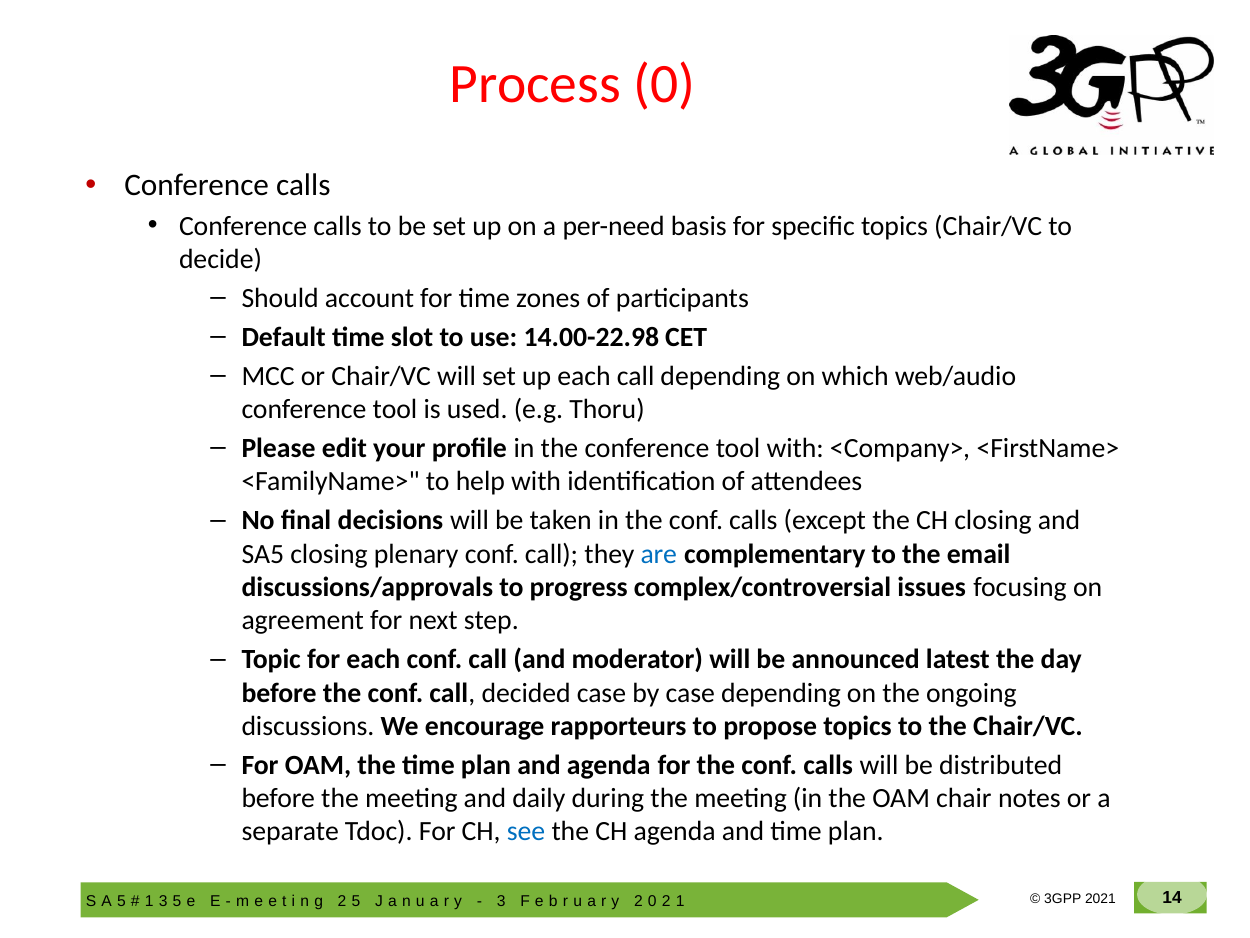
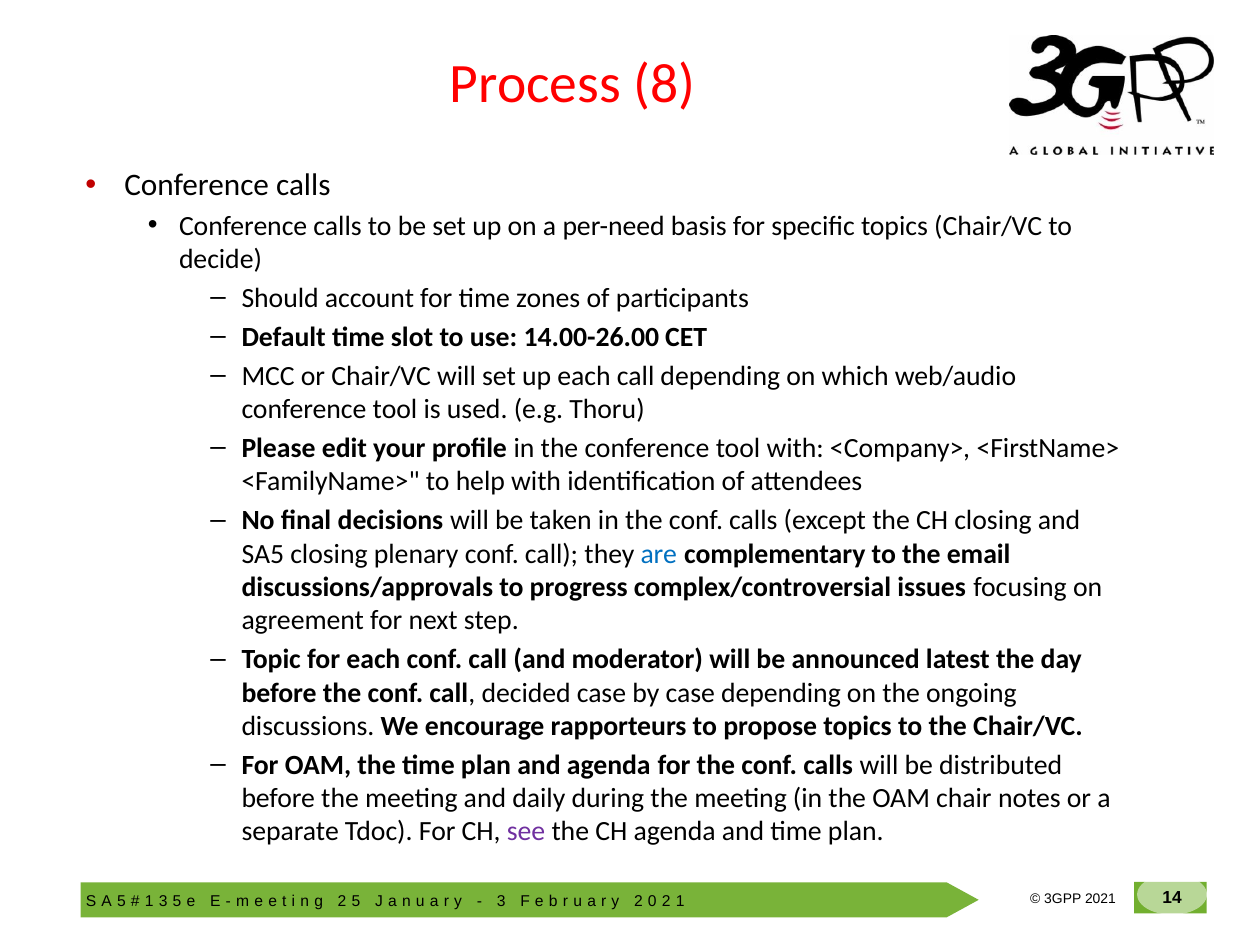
Process 0: 0 -> 8 (664, 84)
14.00-22.98: 14.00-22.98 -> 14.00-26.00 (591, 337)
see colour: blue -> purple (526, 831)
